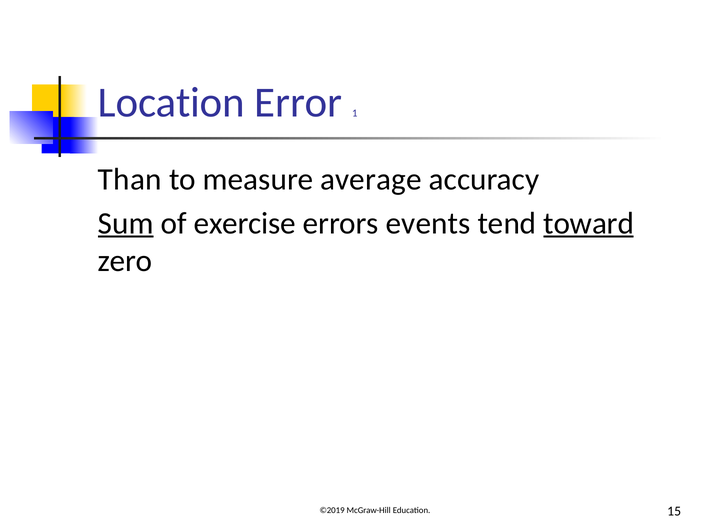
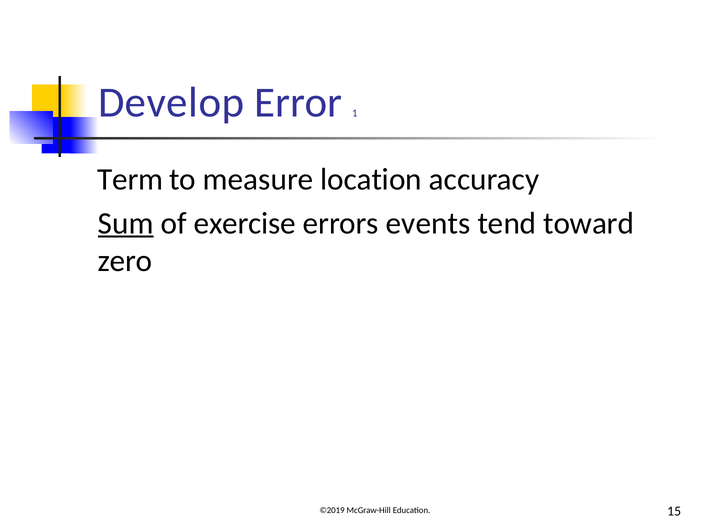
Location: Location -> Develop (171, 103)
Than: Than -> Term (130, 180)
average: average -> location (371, 180)
toward underline: present -> none (589, 223)
